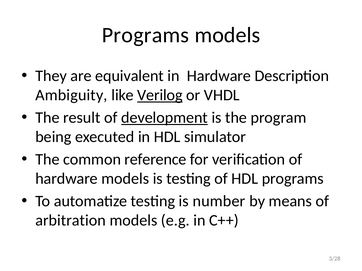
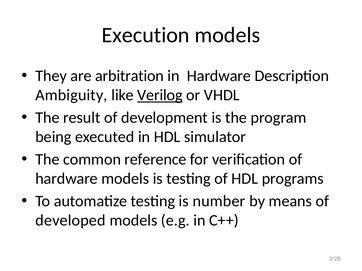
Programs: Programs -> Execution (146, 35)
equivalent: equivalent -> arbitration (130, 76)
development underline: present -> none (165, 118)
arbitration: arbitration -> developed (71, 221)
